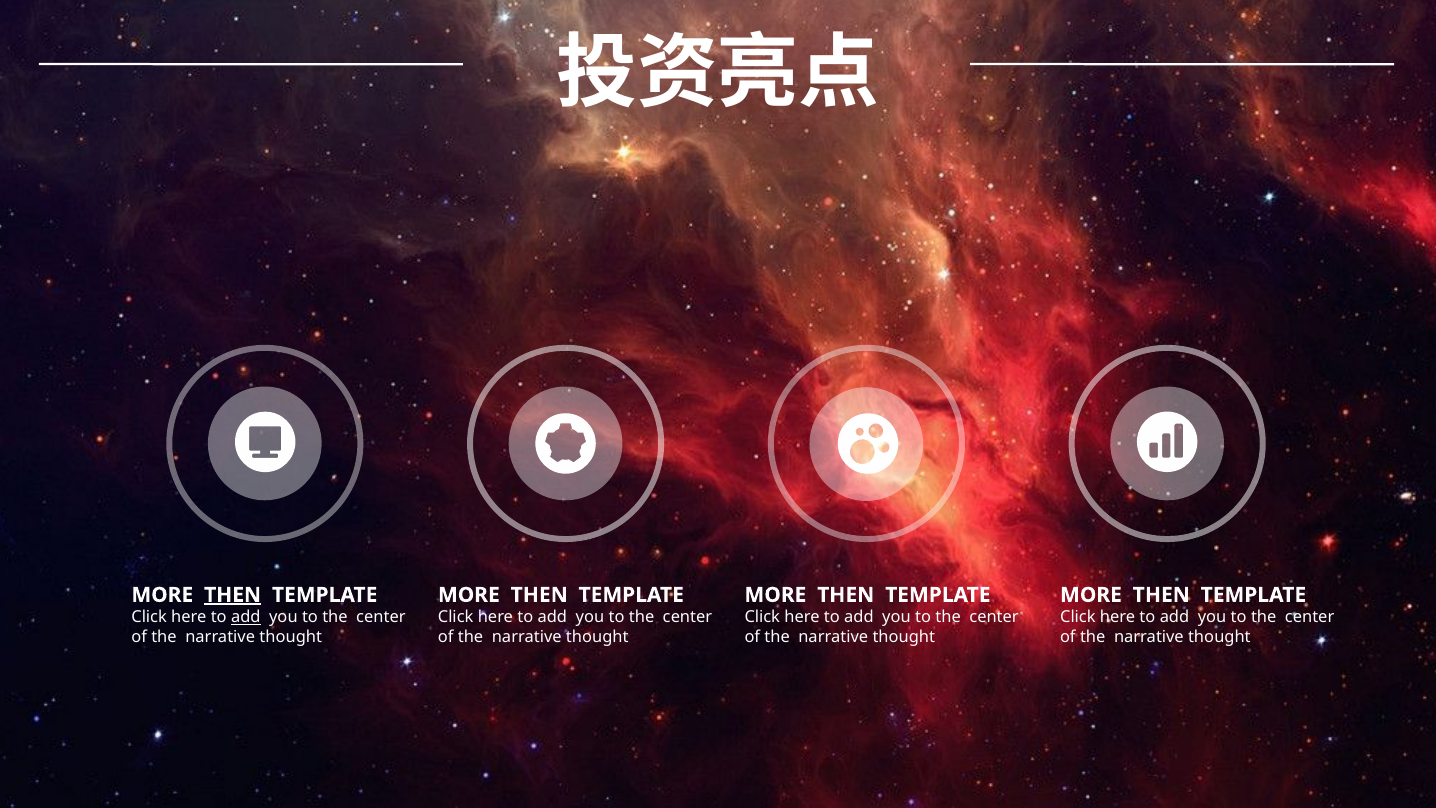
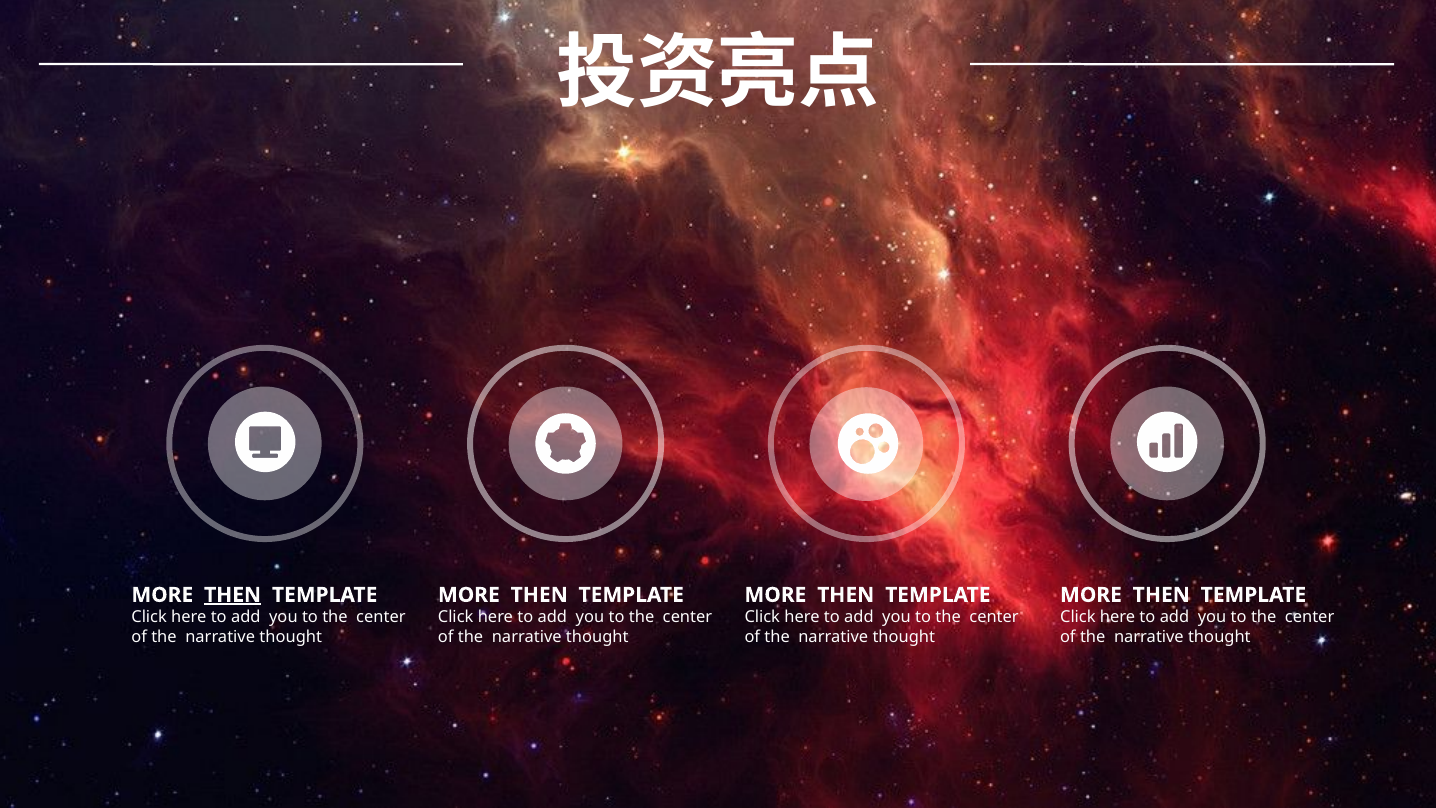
add underline: present -> none (246, 617)
